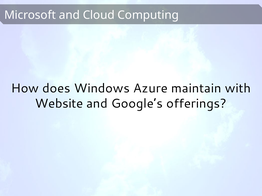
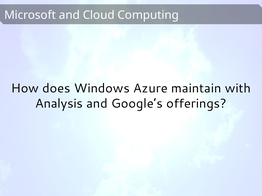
Website: Website -> Analysis (59, 104)
